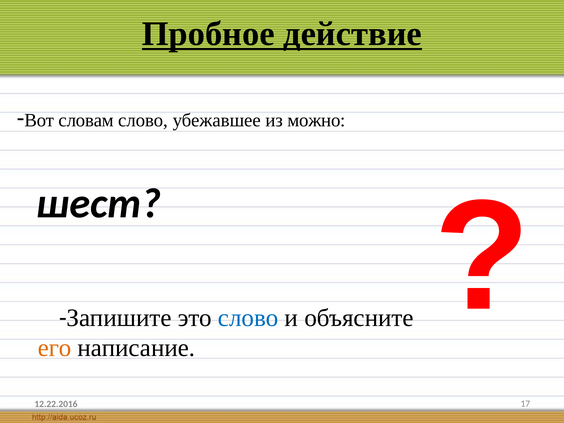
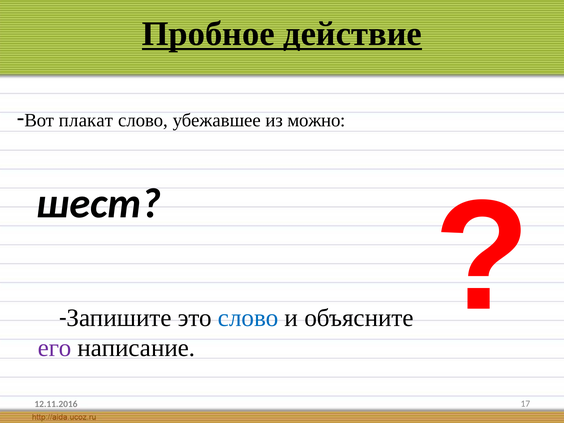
словам: словам -> плакат (86, 120)
его colour: orange -> purple (55, 348)
12.22.2016: 12.22.2016 -> 12.11.2016 (56, 404)
